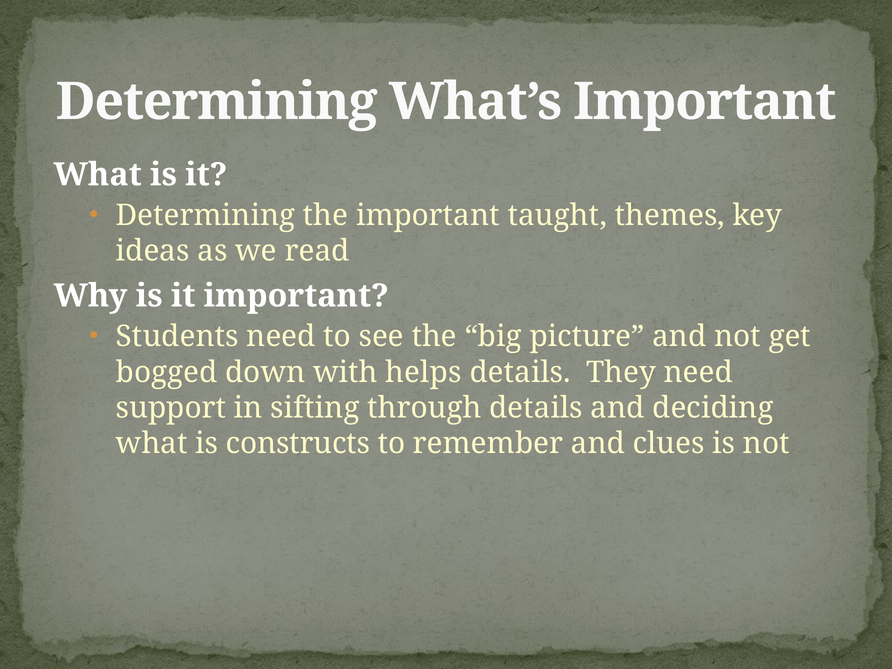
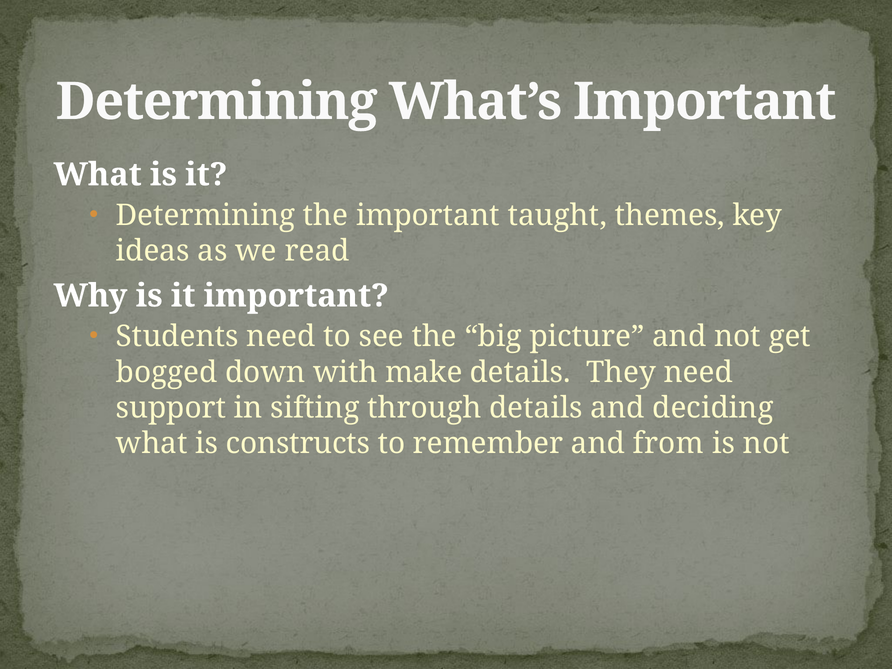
helps: helps -> make (424, 372)
clues: clues -> from (668, 444)
